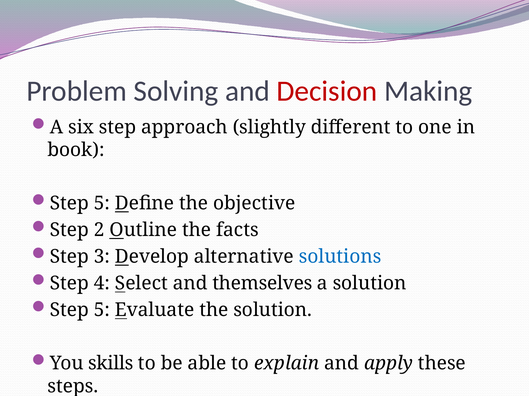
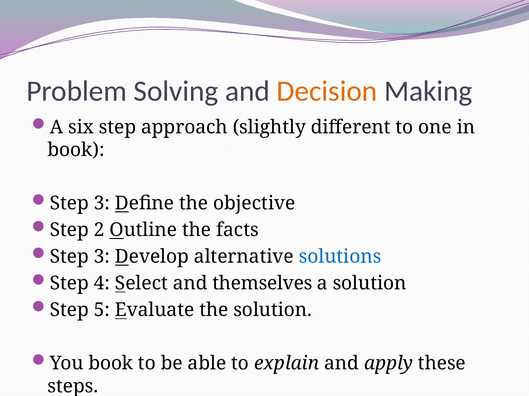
Decision colour: red -> orange (327, 91)
5: 5 -> 3 (102, 204)
You skills: skills -> book (111, 364)
